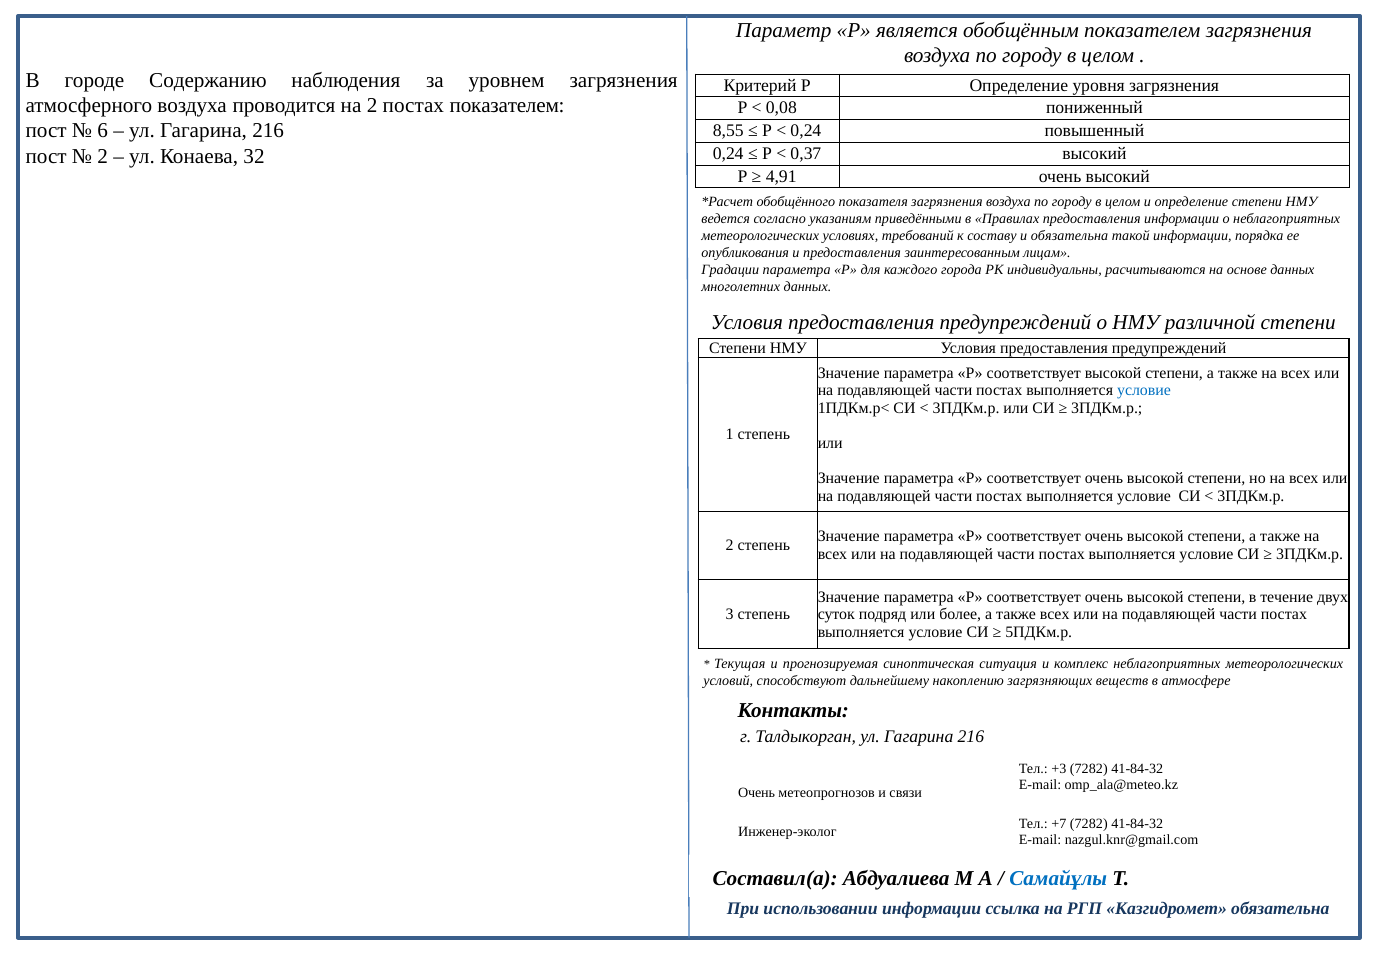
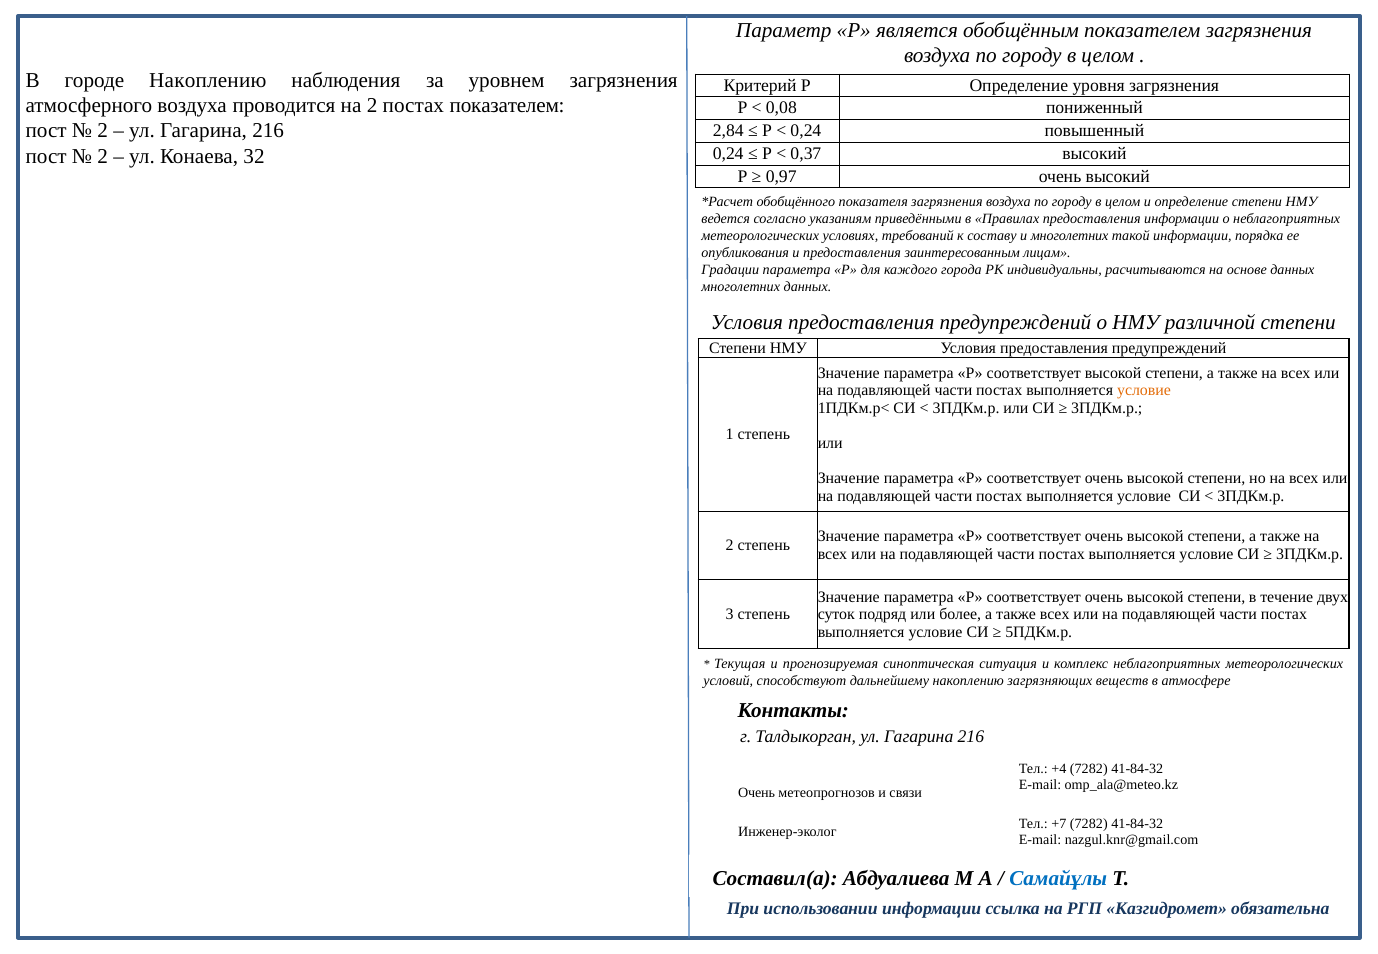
городе Содержанию: Содержанию -> Накоплению (208, 80)
6: 6 -> 2 (103, 131)
8,55: 8,55 -> 2,84 (728, 131)
4,91: 4,91 -> 0,97 (781, 176)
и обязательна: обязательна -> многолетних (1070, 236)
условие colour: blue -> orange (1144, 390)
+3: +3 -> +4 (1059, 769)
